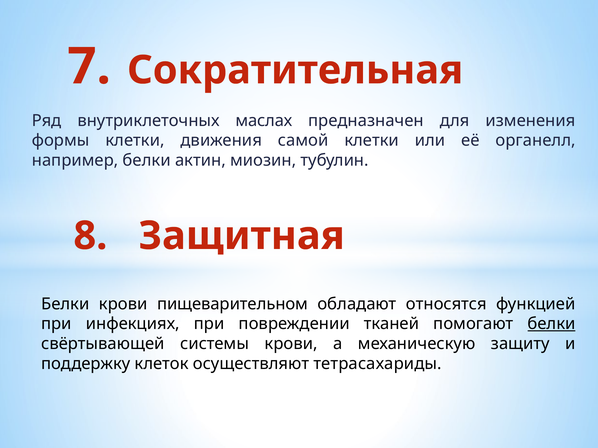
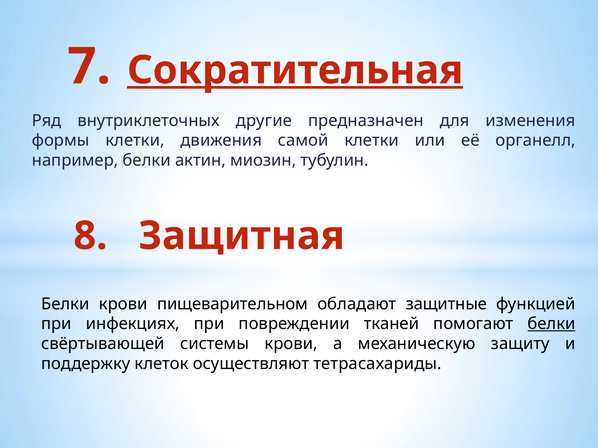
Сократительная underline: none -> present (295, 70)
маслах: маслах -> другие (264, 121)
относятся: относятся -> защитные (446, 304)
